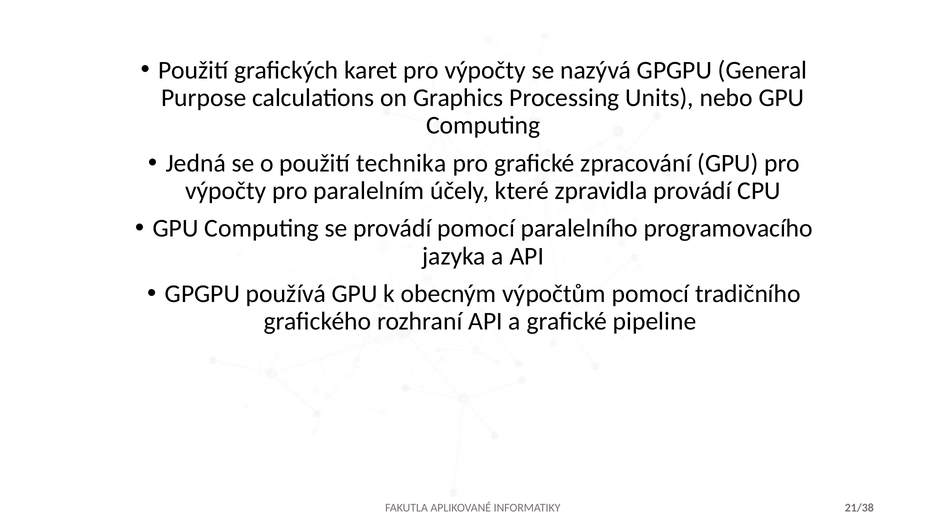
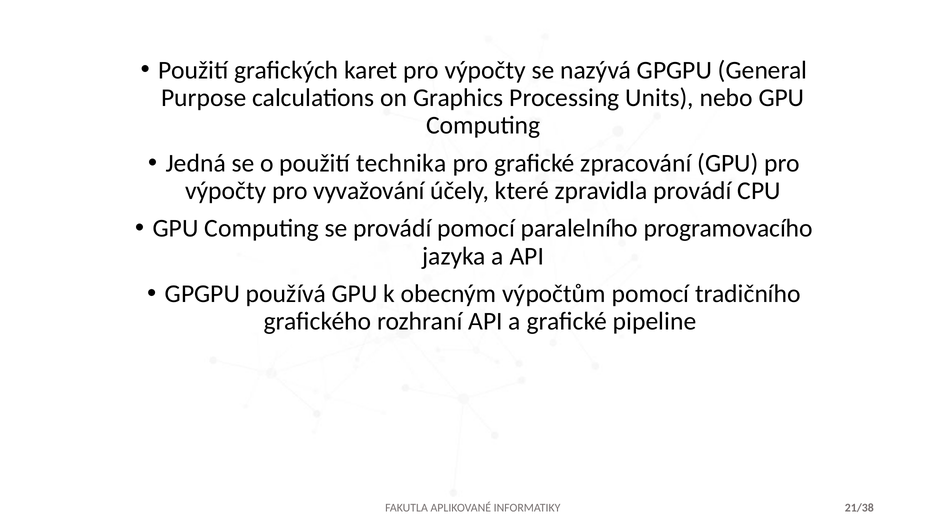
paralelním: paralelním -> vyvažování (369, 191)
